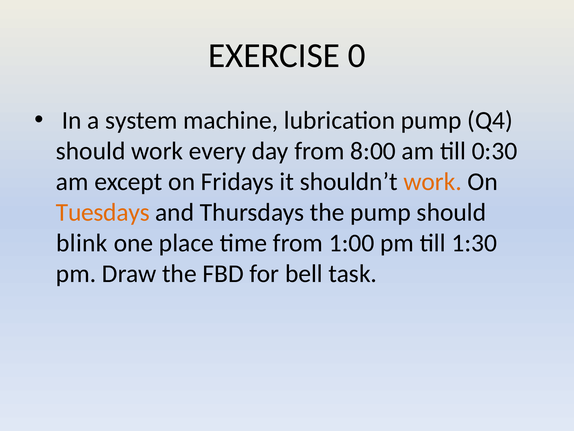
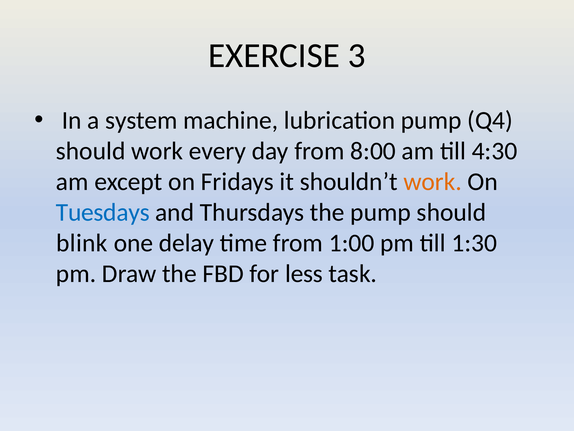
0: 0 -> 3 (357, 56)
0:30: 0:30 -> 4:30 (495, 151)
Tuesdays colour: orange -> blue (103, 212)
place: place -> delay (187, 243)
bell: bell -> less (304, 274)
